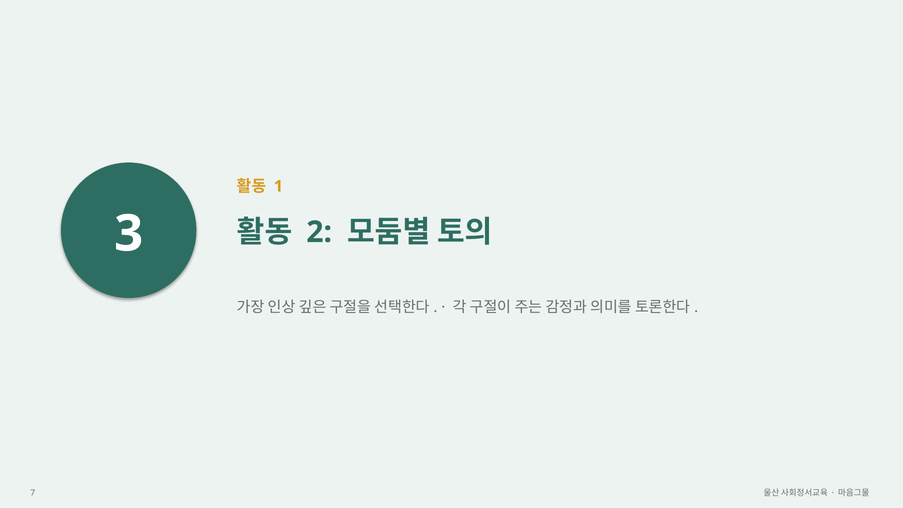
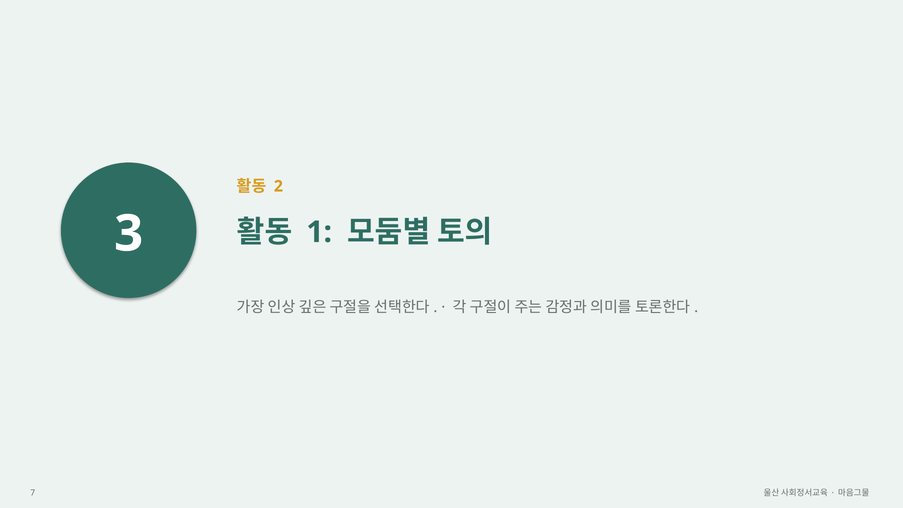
1: 1 -> 2 (278, 186)
2: 2 -> 1 (319, 232)
